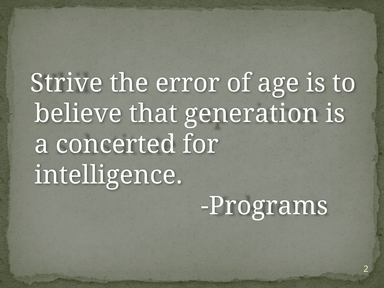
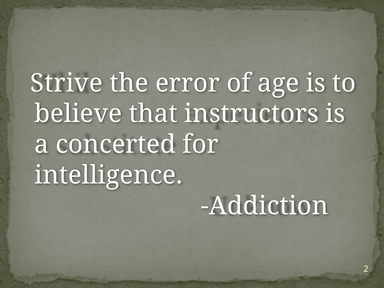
generation: generation -> instructors (251, 114)
Programs: Programs -> Addiction (265, 206)
